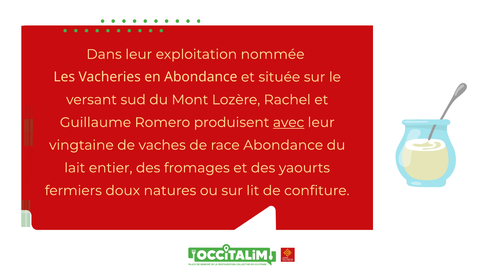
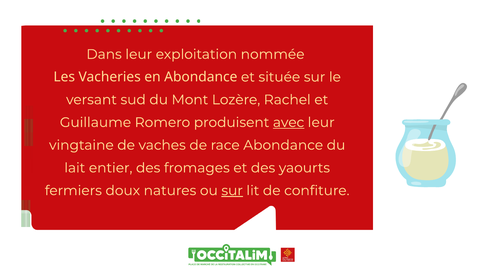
sur underline: none -> present (232, 190)
